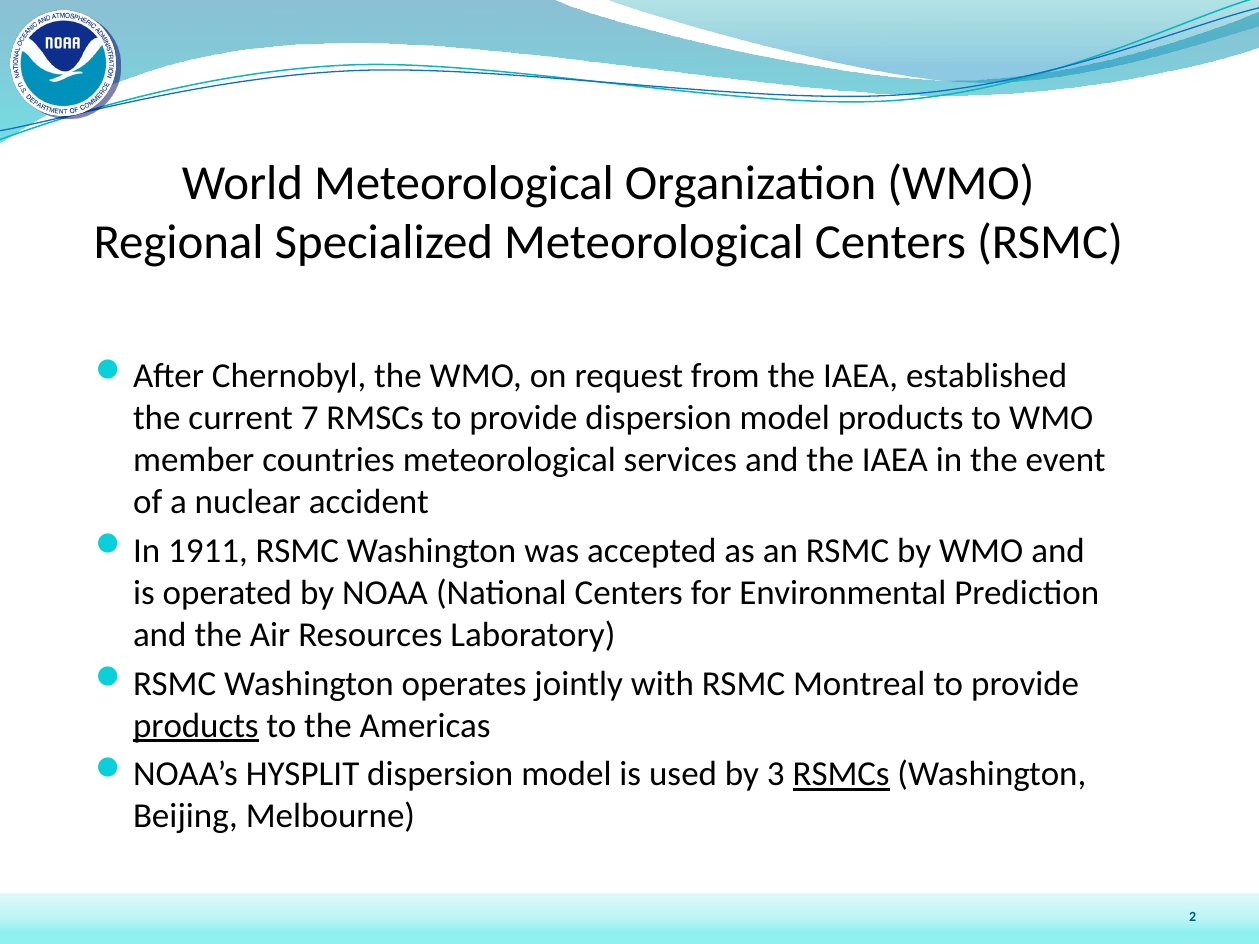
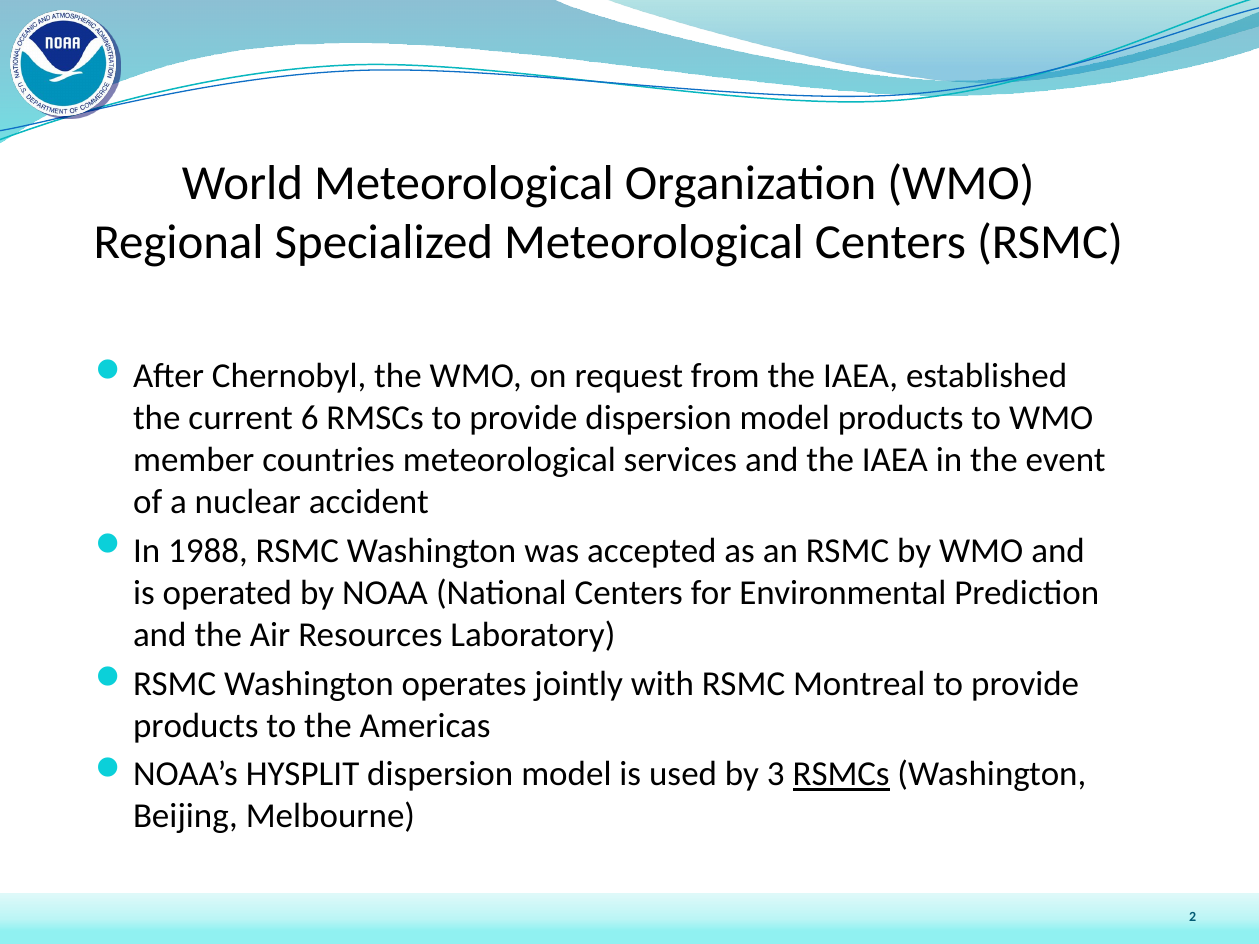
7: 7 -> 6 (310, 418)
1911: 1911 -> 1988 (208, 551)
products underline: present -> none (196, 726)
